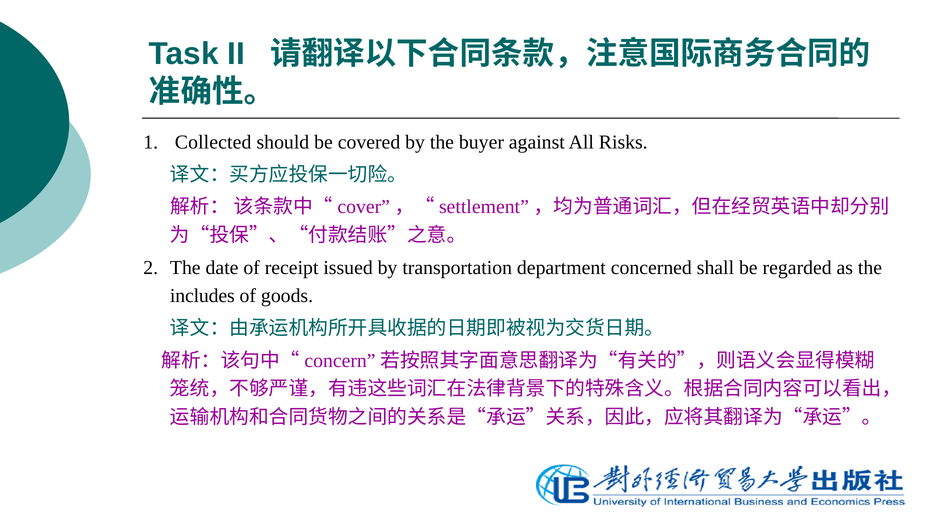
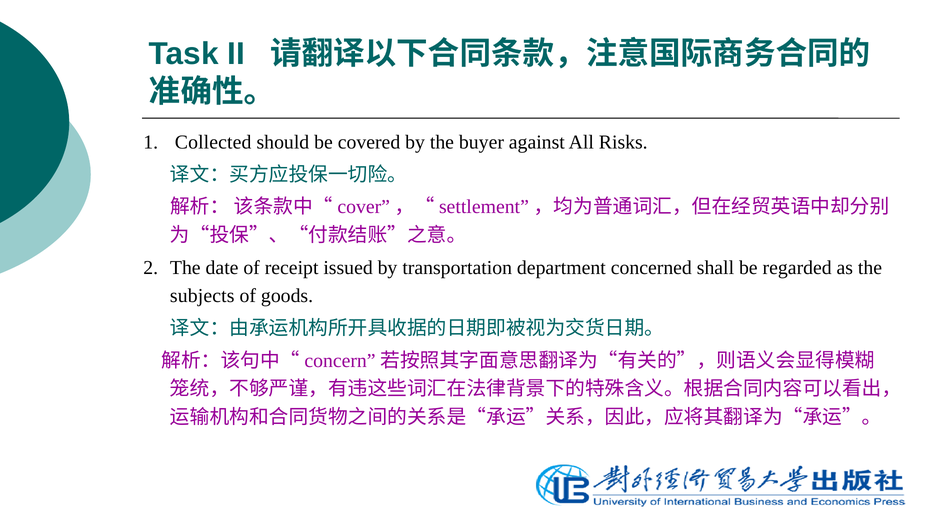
includes: includes -> subjects (202, 296)
